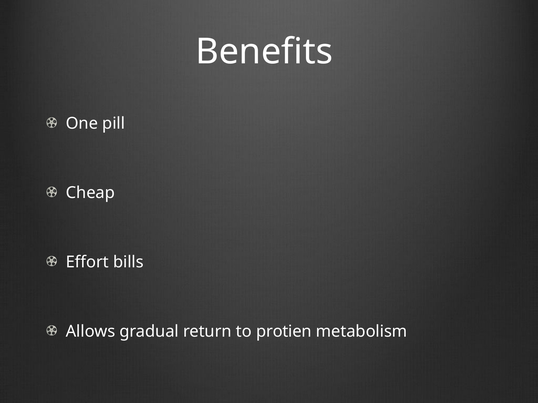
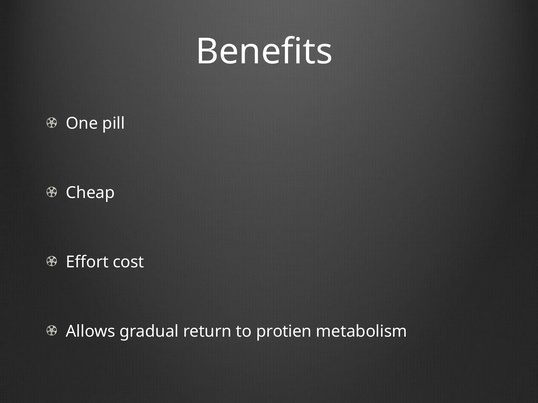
bills: bills -> cost (128, 262)
